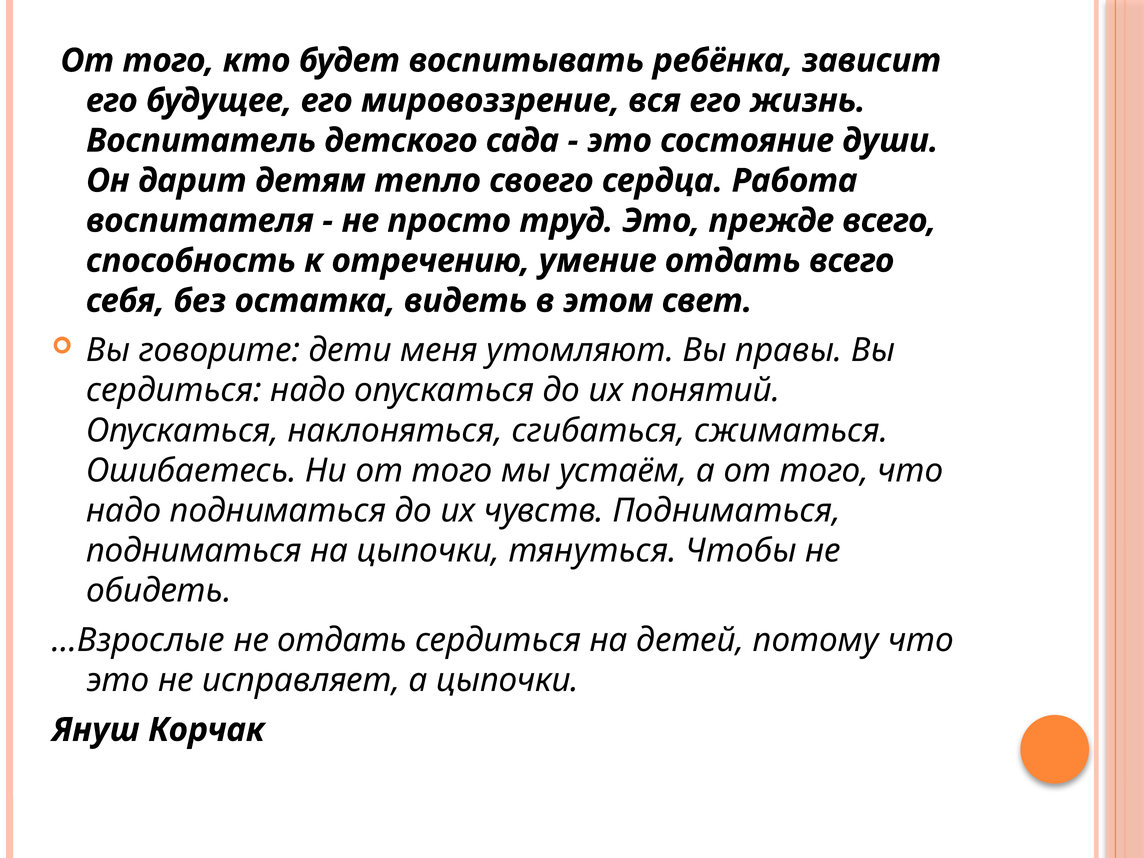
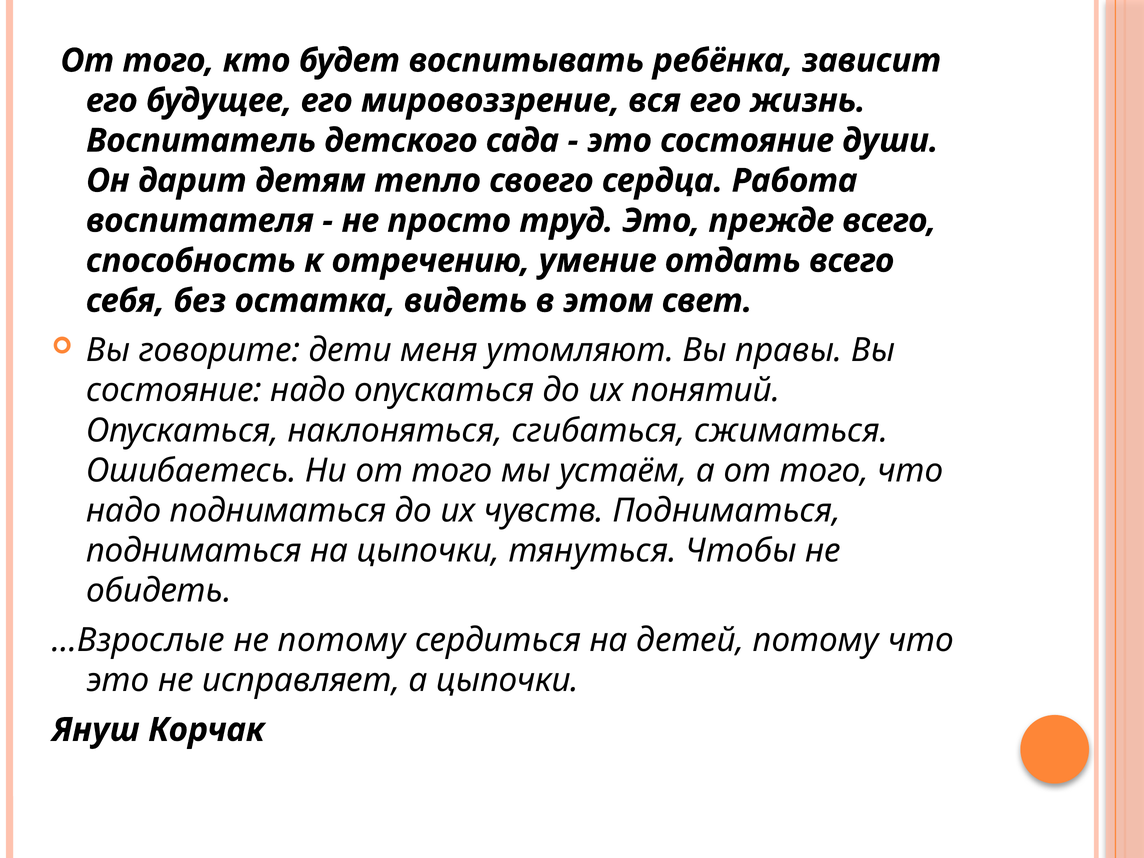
сердиться: сердиться -> состояние (174, 390)
не отдать: отдать -> потому (342, 640)
